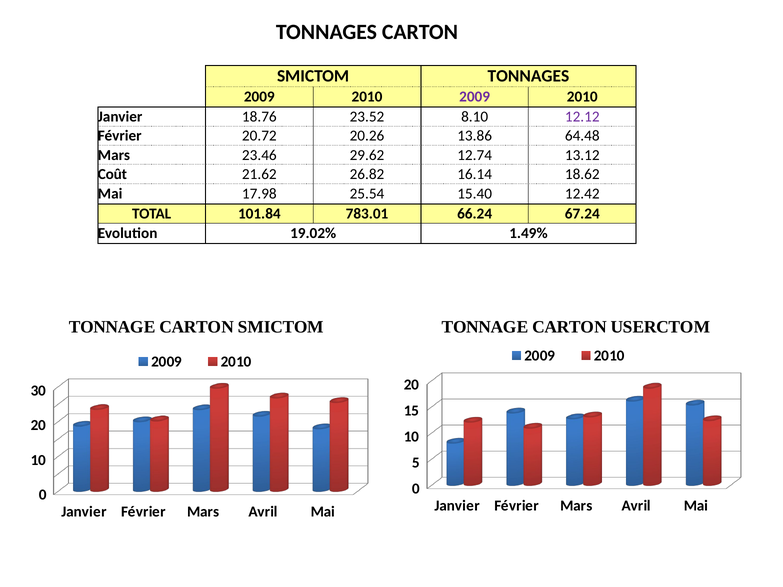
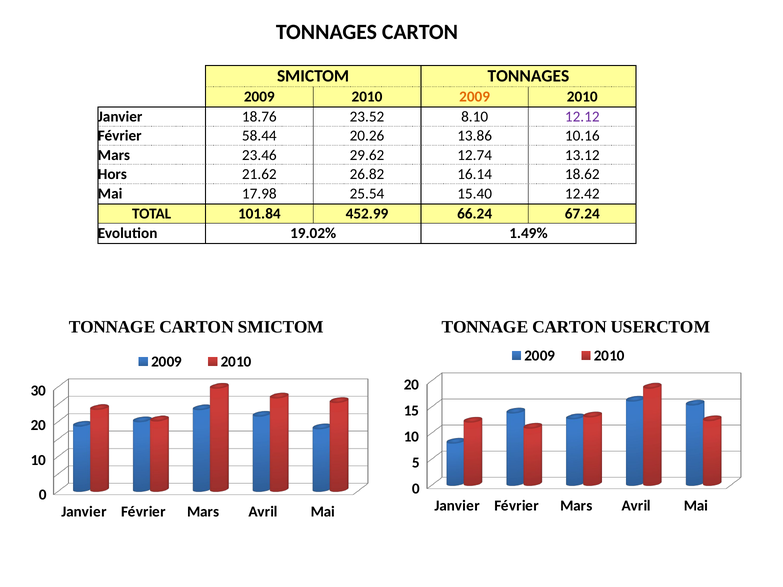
2009 colour: purple -> orange (475, 97)
20.72: 20.72 -> 58.44 (259, 136)
64.48: 64.48 -> 10.16 (582, 136)
Coût: Coût -> Hors (112, 174)
783.01: 783.01 -> 452.99 (367, 214)
